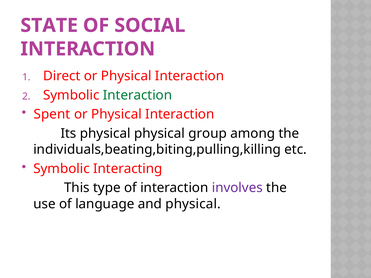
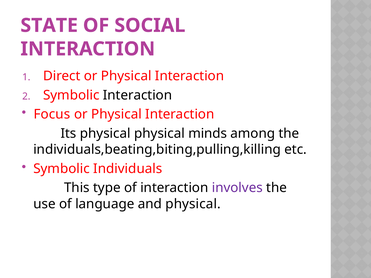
Interaction colour: green -> black (138, 95)
Spent: Spent -> Focus (52, 114)
group: group -> minds (208, 134)
Interacting: Interacting -> Individuals (128, 169)
